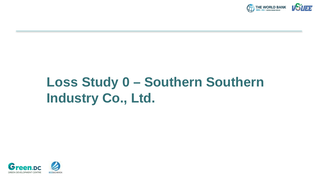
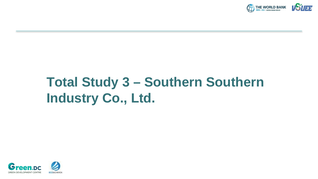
Loss: Loss -> Total (62, 82)
0: 0 -> 3 (126, 82)
